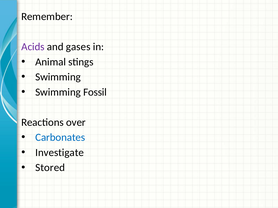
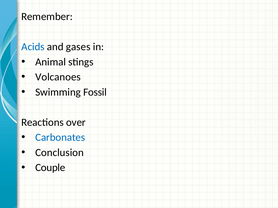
Acids colour: purple -> blue (33, 47)
Swimming: Swimming -> Volcanoes (58, 77)
Investigate: Investigate -> Conclusion (60, 153)
Stored: Stored -> Couple (50, 168)
